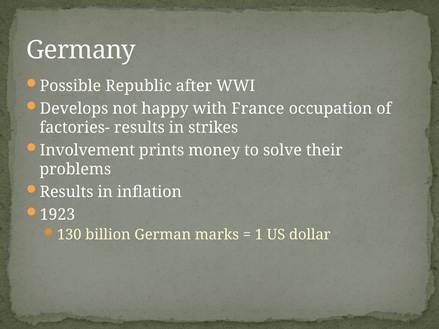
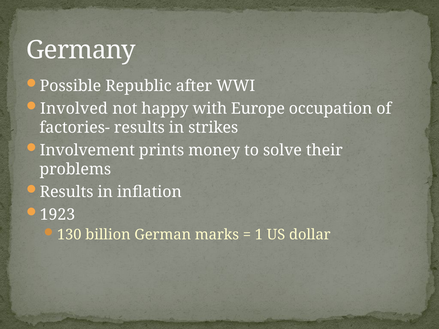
Develops: Develops -> Involved (74, 109)
France: France -> Europe (258, 109)
